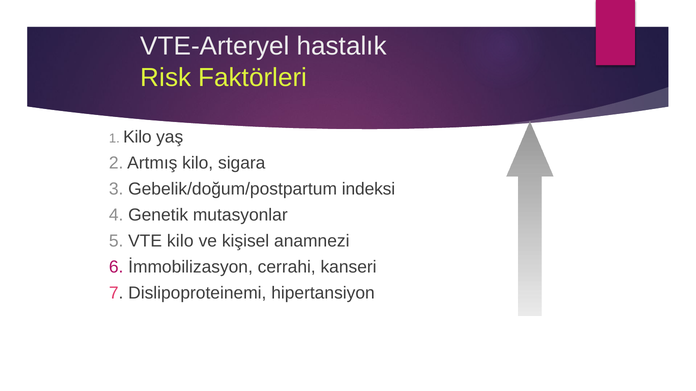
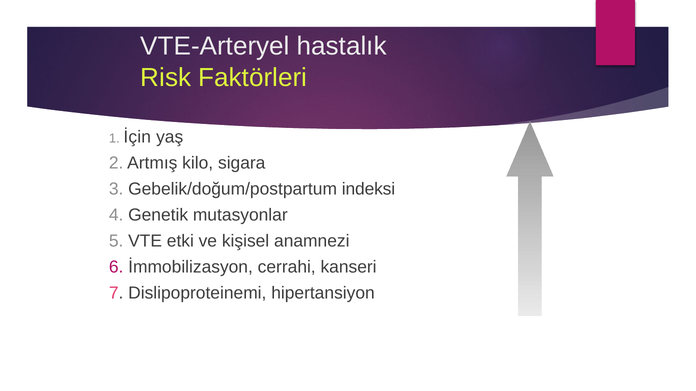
1 Kilo: Kilo -> İçin (137, 137)
VTE kilo: kilo -> etki (180, 241)
